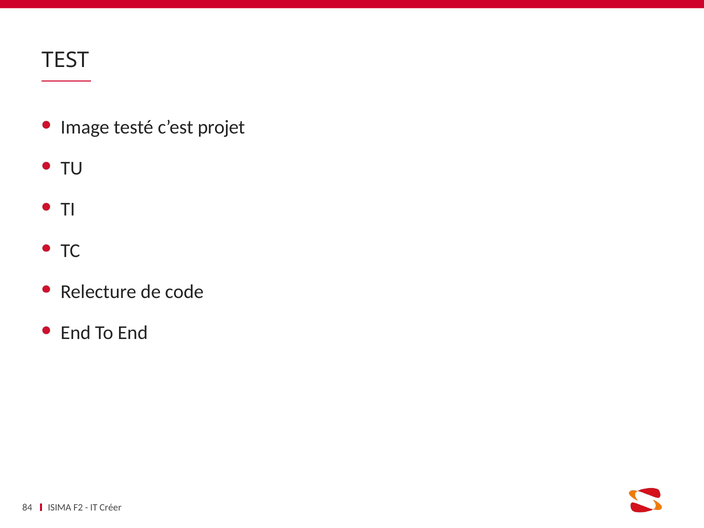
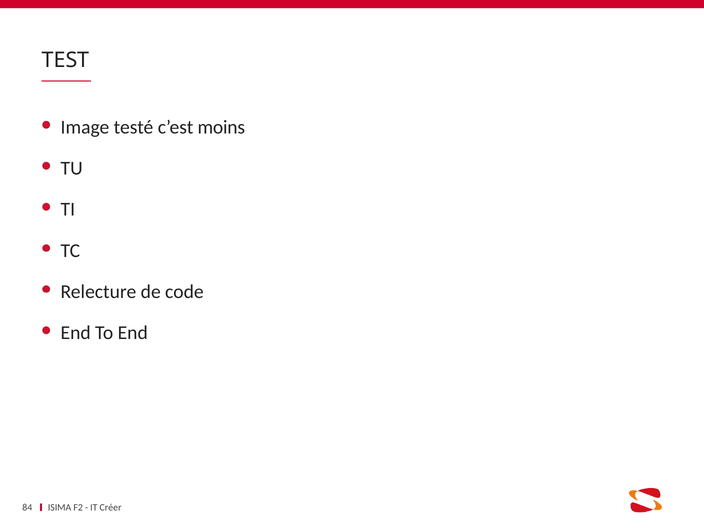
projet: projet -> moins (221, 127)
